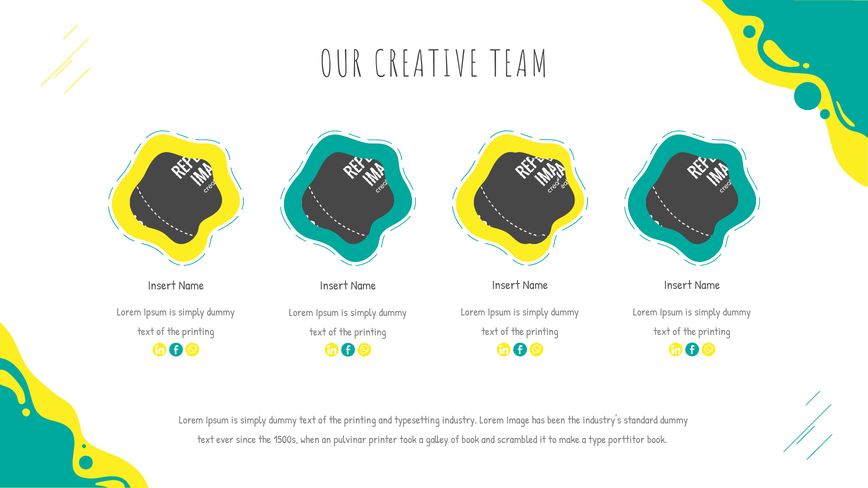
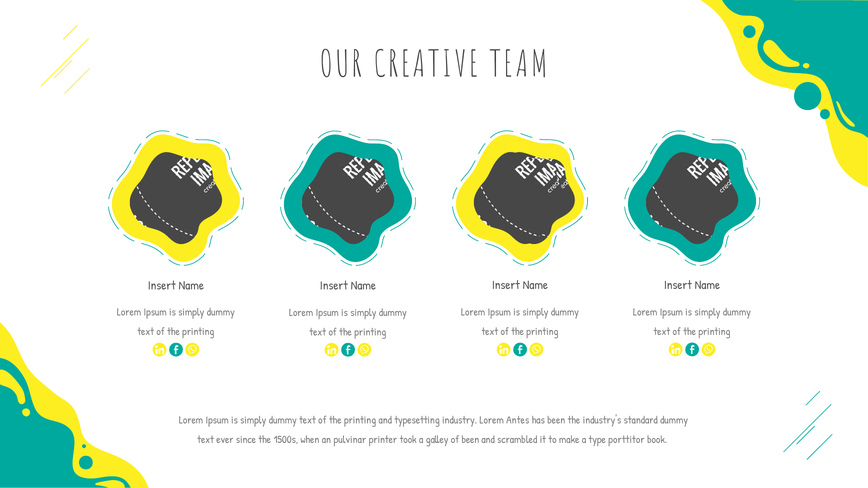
Image: Image -> Antes (518, 420)
of book: book -> been (470, 440)
